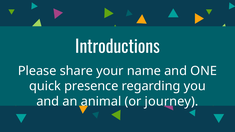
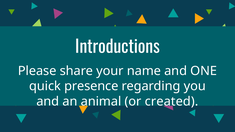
journey: journey -> created (172, 102)
